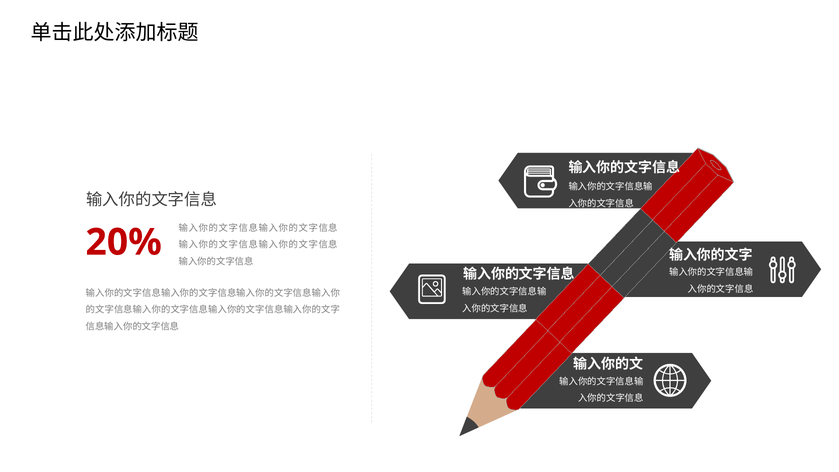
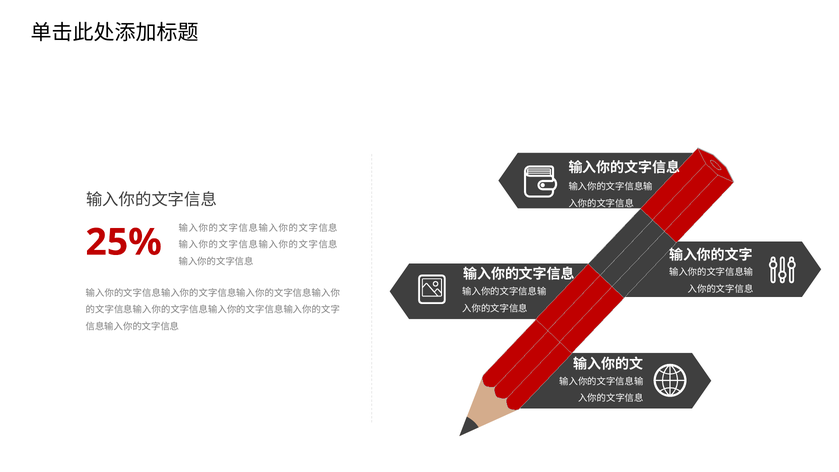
20%: 20% -> 25% (124, 242)
